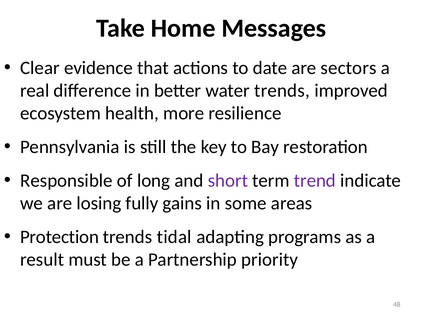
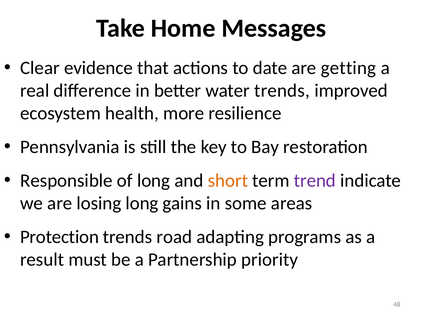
sectors: sectors -> getting (349, 68)
short colour: purple -> orange (228, 181)
losing fully: fully -> long (142, 204)
tidal: tidal -> road (174, 237)
